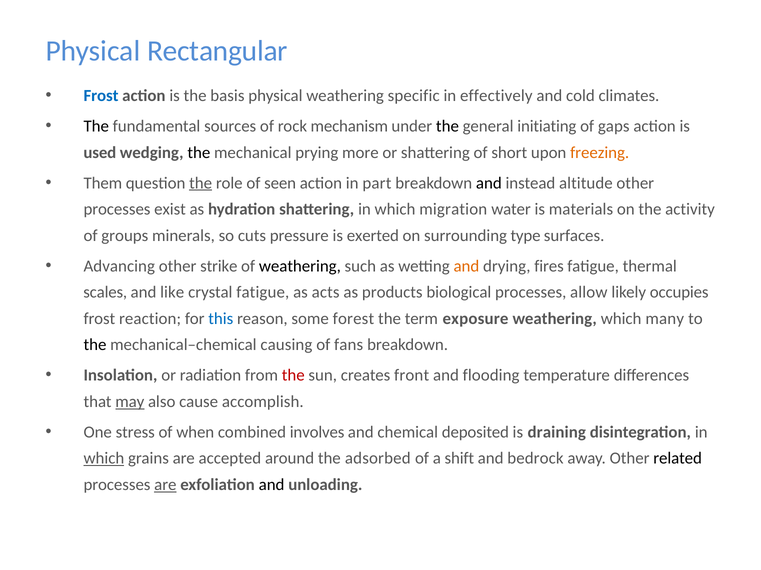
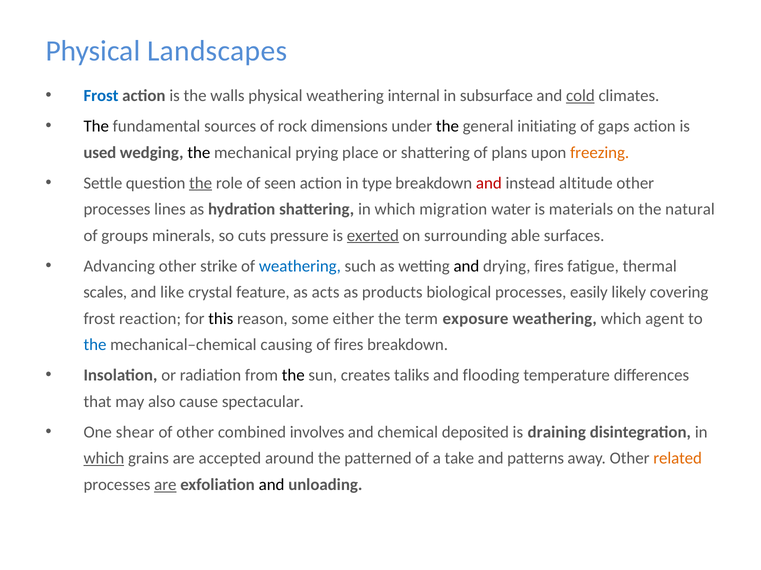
Rectangular: Rectangular -> Landscapes (217, 51)
basis: basis -> walls (227, 96)
specific: specific -> internal (414, 96)
effectively: effectively -> subsurface (496, 96)
cold underline: none -> present (580, 96)
mechanism: mechanism -> dimensions (349, 126)
more: more -> place (360, 153)
short: short -> plans (509, 153)
Them: Them -> Settle (103, 183)
part: part -> type (377, 183)
and colour: black -> red (489, 183)
exist: exist -> lines (170, 209)
activity: activity -> natural (690, 209)
exerted underline: none -> present (373, 236)
type: type -> able (525, 236)
weathering colour: black -> blue (300, 266)
and colour: orange -> black (466, 266)
crystal fatigue: fatigue -> feature (263, 293)
allow: allow -> easily (589, 293)
occupies: occupies -> covering (679, 293)
this colour: blue -> black (221, 319)
forest: forest -> either (353, 319)
many: many -> agent (665, 319)
the colour: black -> blue (95, 345)
of fans: fans -> fires (349, 345)
the colour: red -> black (293, 376)
front: front -> taliks (412, 376)
may underline: present -> none (130, 402)
accomplish: accomplish -> spectacular (263, 402)
stress: stress -> shear (135, 433)
of when: when -> other (195, 433)
adsorbed: adsorbed -> patterned (378, 459)
shift: shift -> take (459, 459)
bedrock: bedrock -> patterns (536, 459)
related colour: black -> orange (678, 459)
